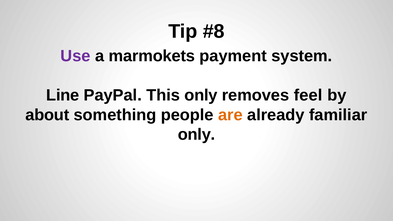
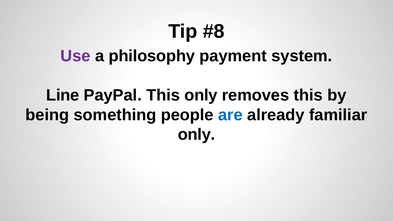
marmokets: marmokets -> philosophy (152, 56)
removes feel: feel -> this (308, 95)
about: about -> being (47, 115)
are colour: orange -> blue (230, 115)
